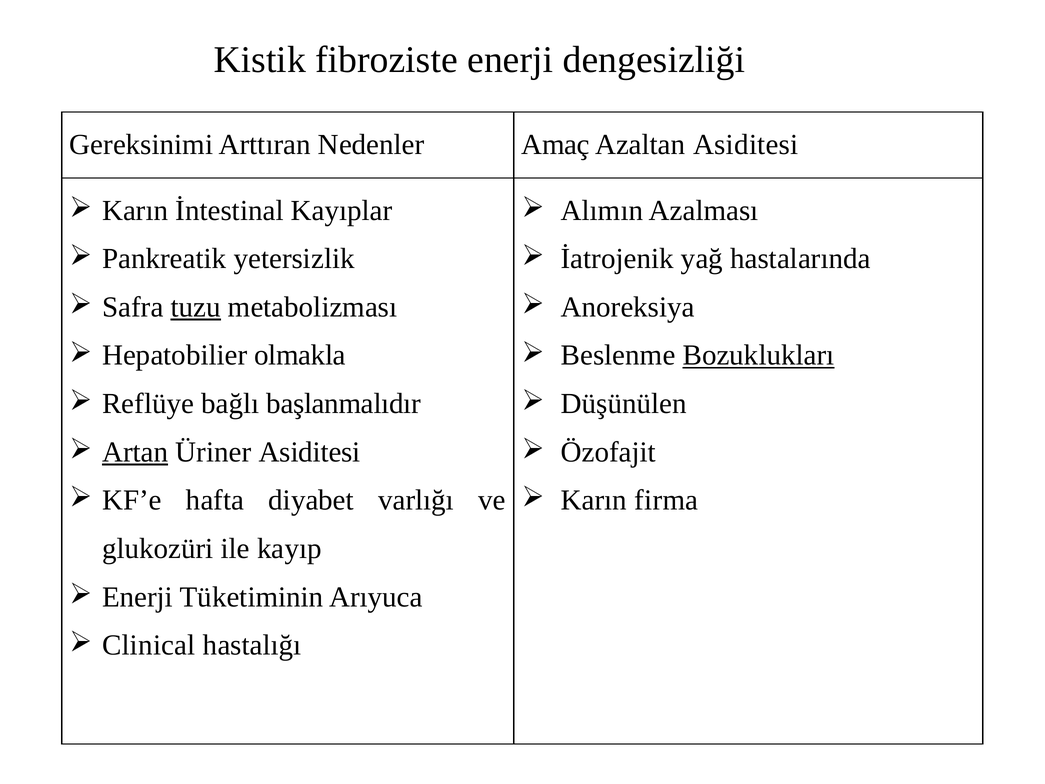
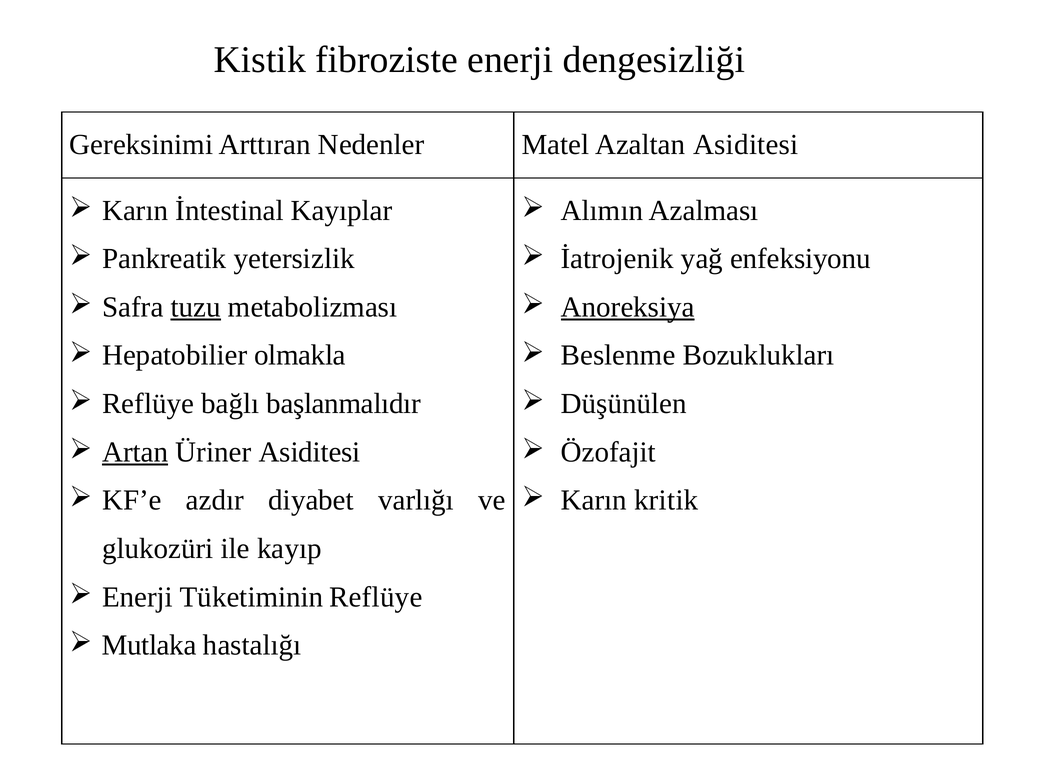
Amaç: Amaç -> Matel (556, 145)
hastalarında: hastalarında -> enfeksiyonu (800, 259)
Anoreksiya underline: none -> present (628, 307)
Bozuklukları underline: present -> none (758, 355)
hafta: hafta -> azdır (215, 500)
firma: firma -> kritik (666, 500)
Tüketiminin Arıyuca: Arıyuca -> Reflüye (376, 597)
Clinical: Clinical -> Mutlaka (149, 645)
